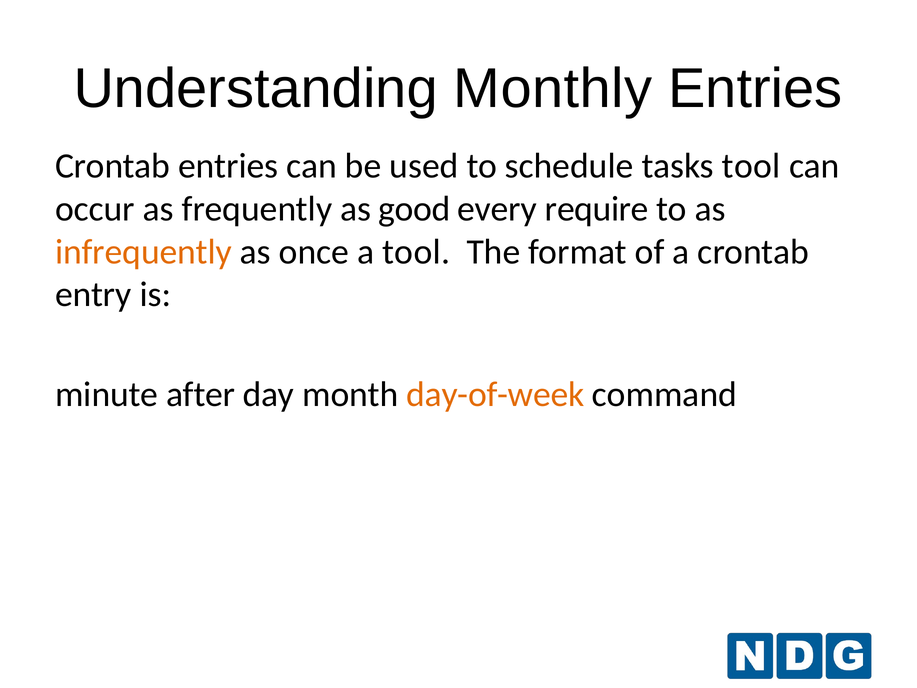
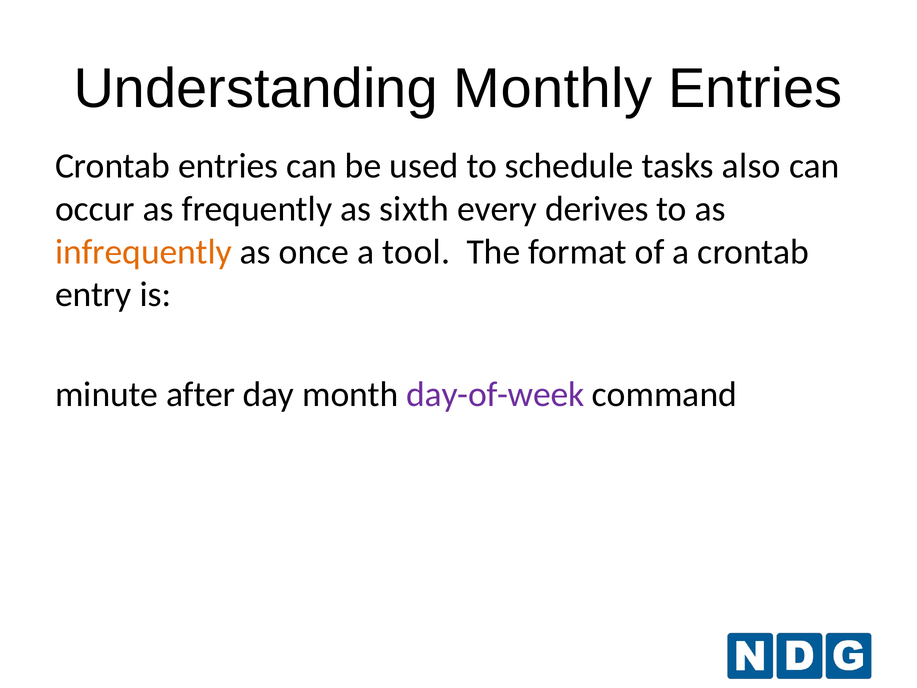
tasks tool: tool -> also (751, 166)
good: good -> sixth (414, 209)
require: require -> derives (597, 209)
day-of-week colour: orange -> purple (495, 394)
